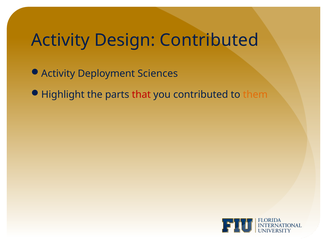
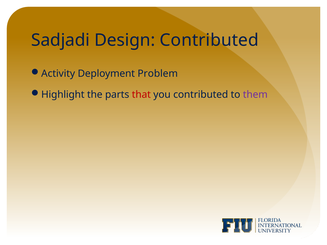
Activity: Activity -> Sadjadi (60, 40)
Sciences: Sciences -> Problem (158, 74)
them colour: orange -> purple (255, 95)
